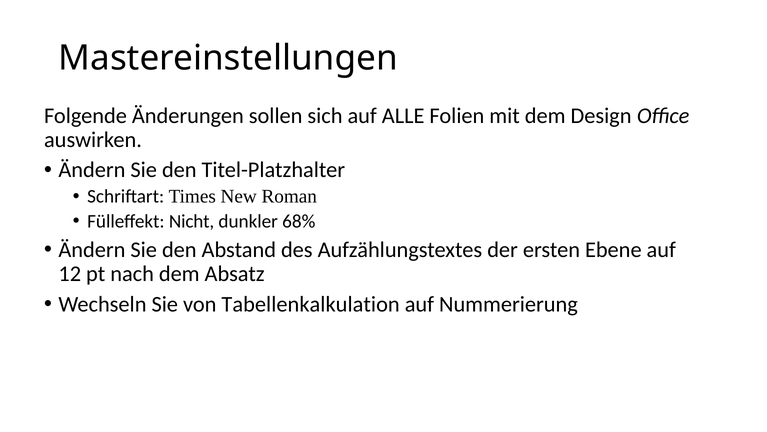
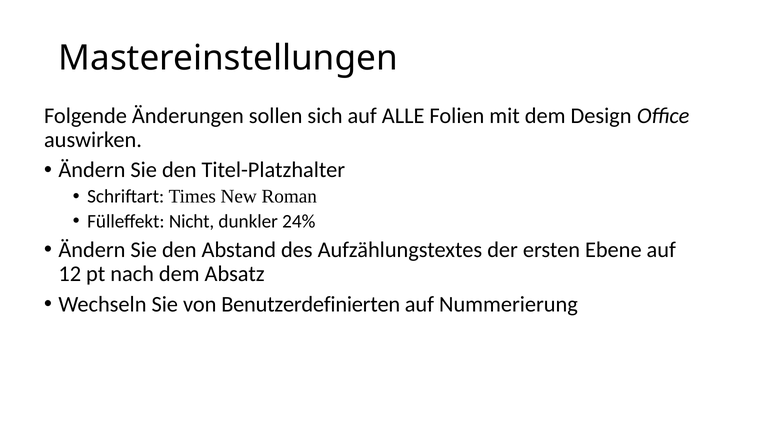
68%: 68% -> 24% (299, 221)
Tabellenkalkulation: Tabellenkalkulation -> Benutzerdefinierten (311, 304)
